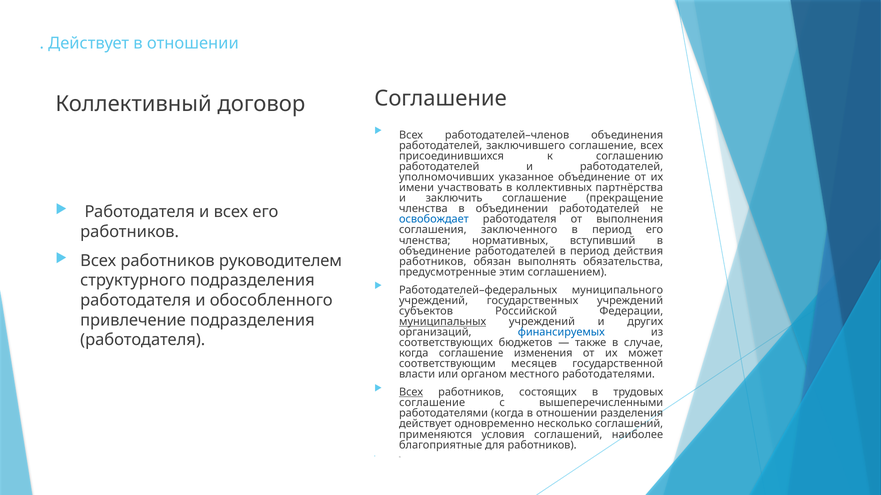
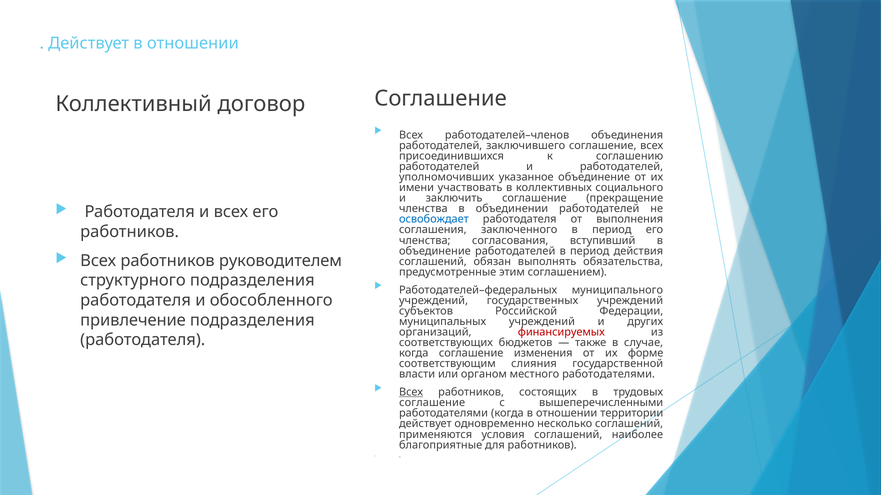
партнёрства: партнёрства -> социального (629, 188)
нормативных: нормативных -> согласования (510, 241)
работников: работников -> соглашений (433, 262)
муниципальных underline: present -> none (443, 322)
финансируемых colour: blue -> red (561, 332)
может: может -> форме (646, 354)
месяцев: месяцев -> слияния (534, 364)
разделения: разделения -> территории (632, 414)
